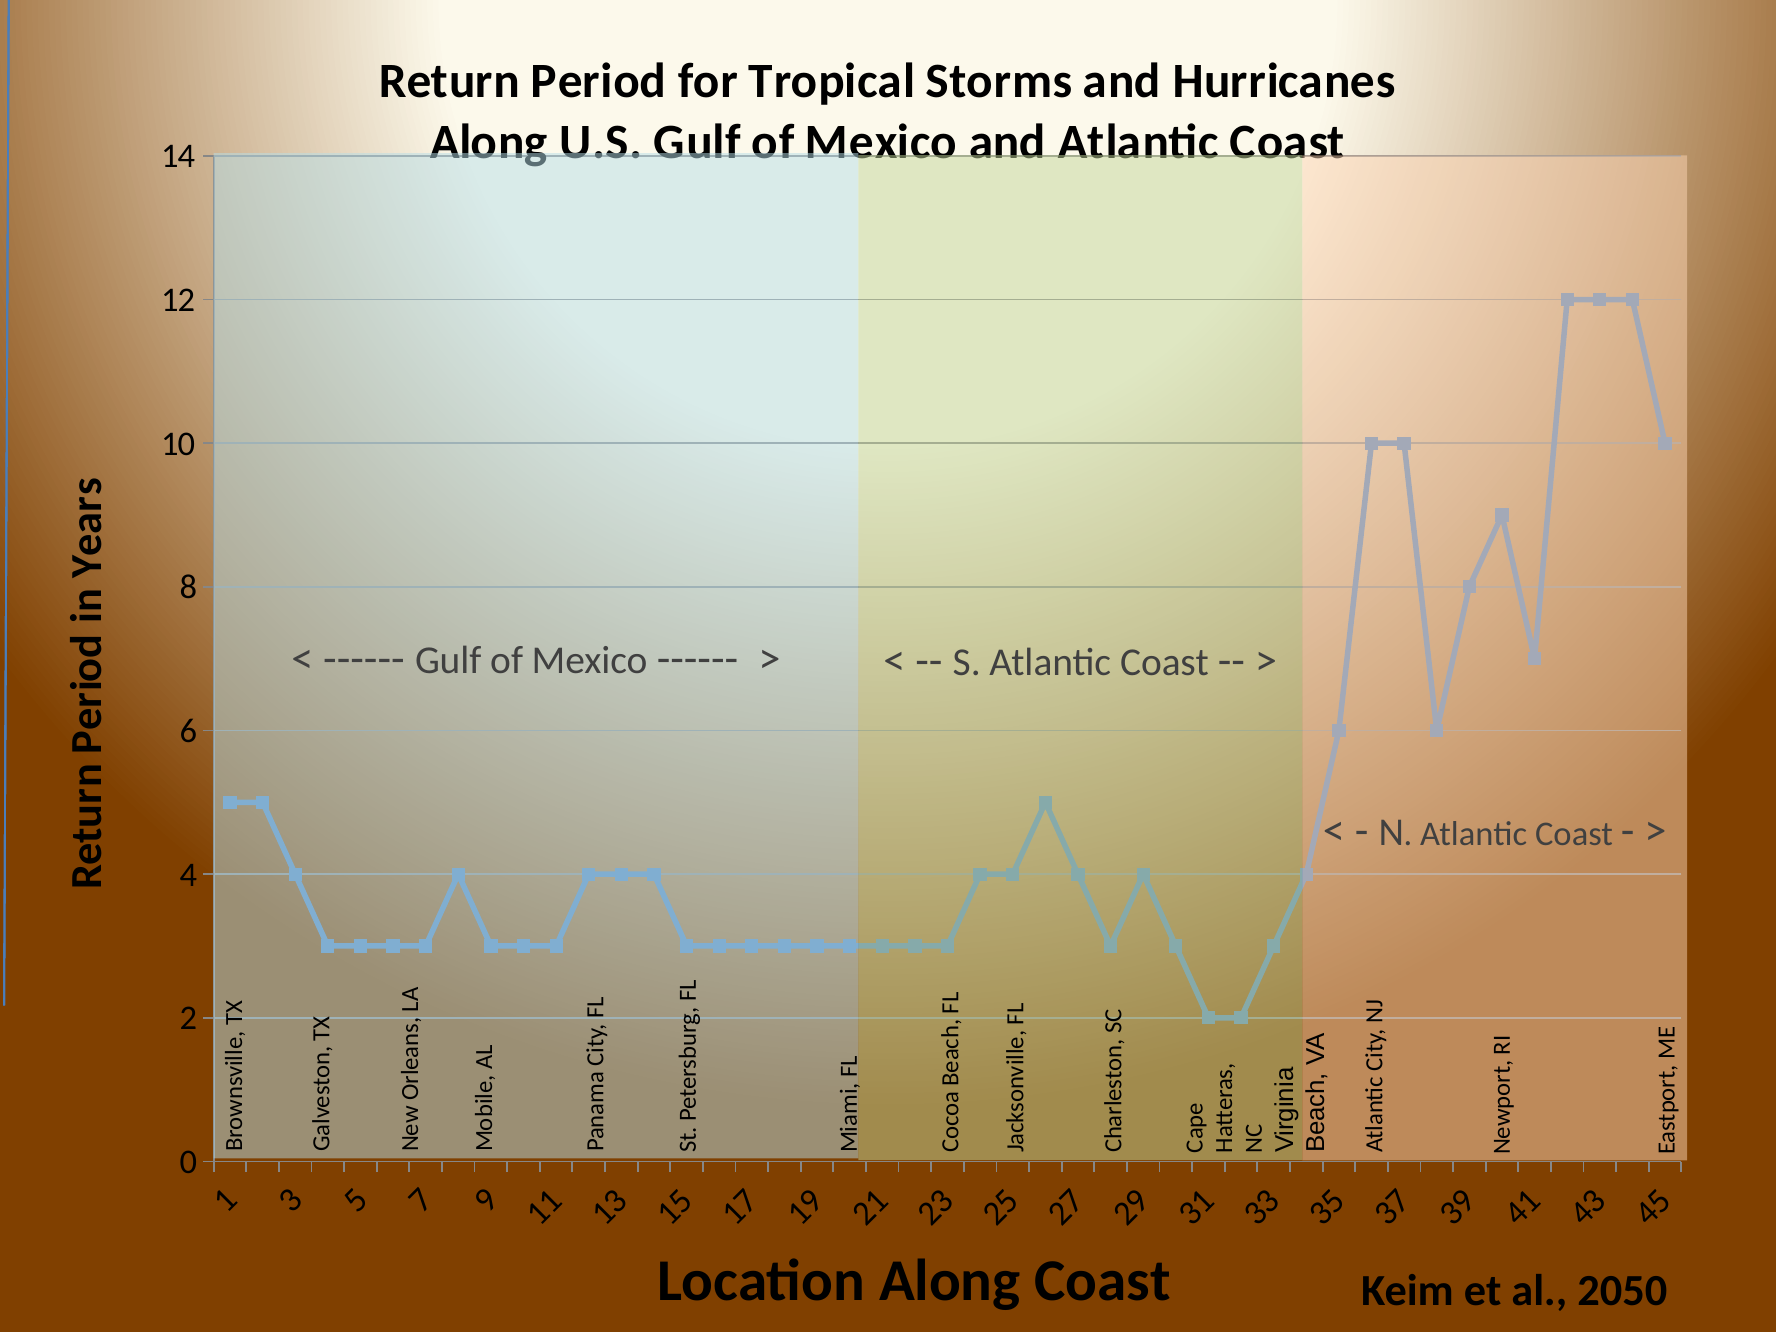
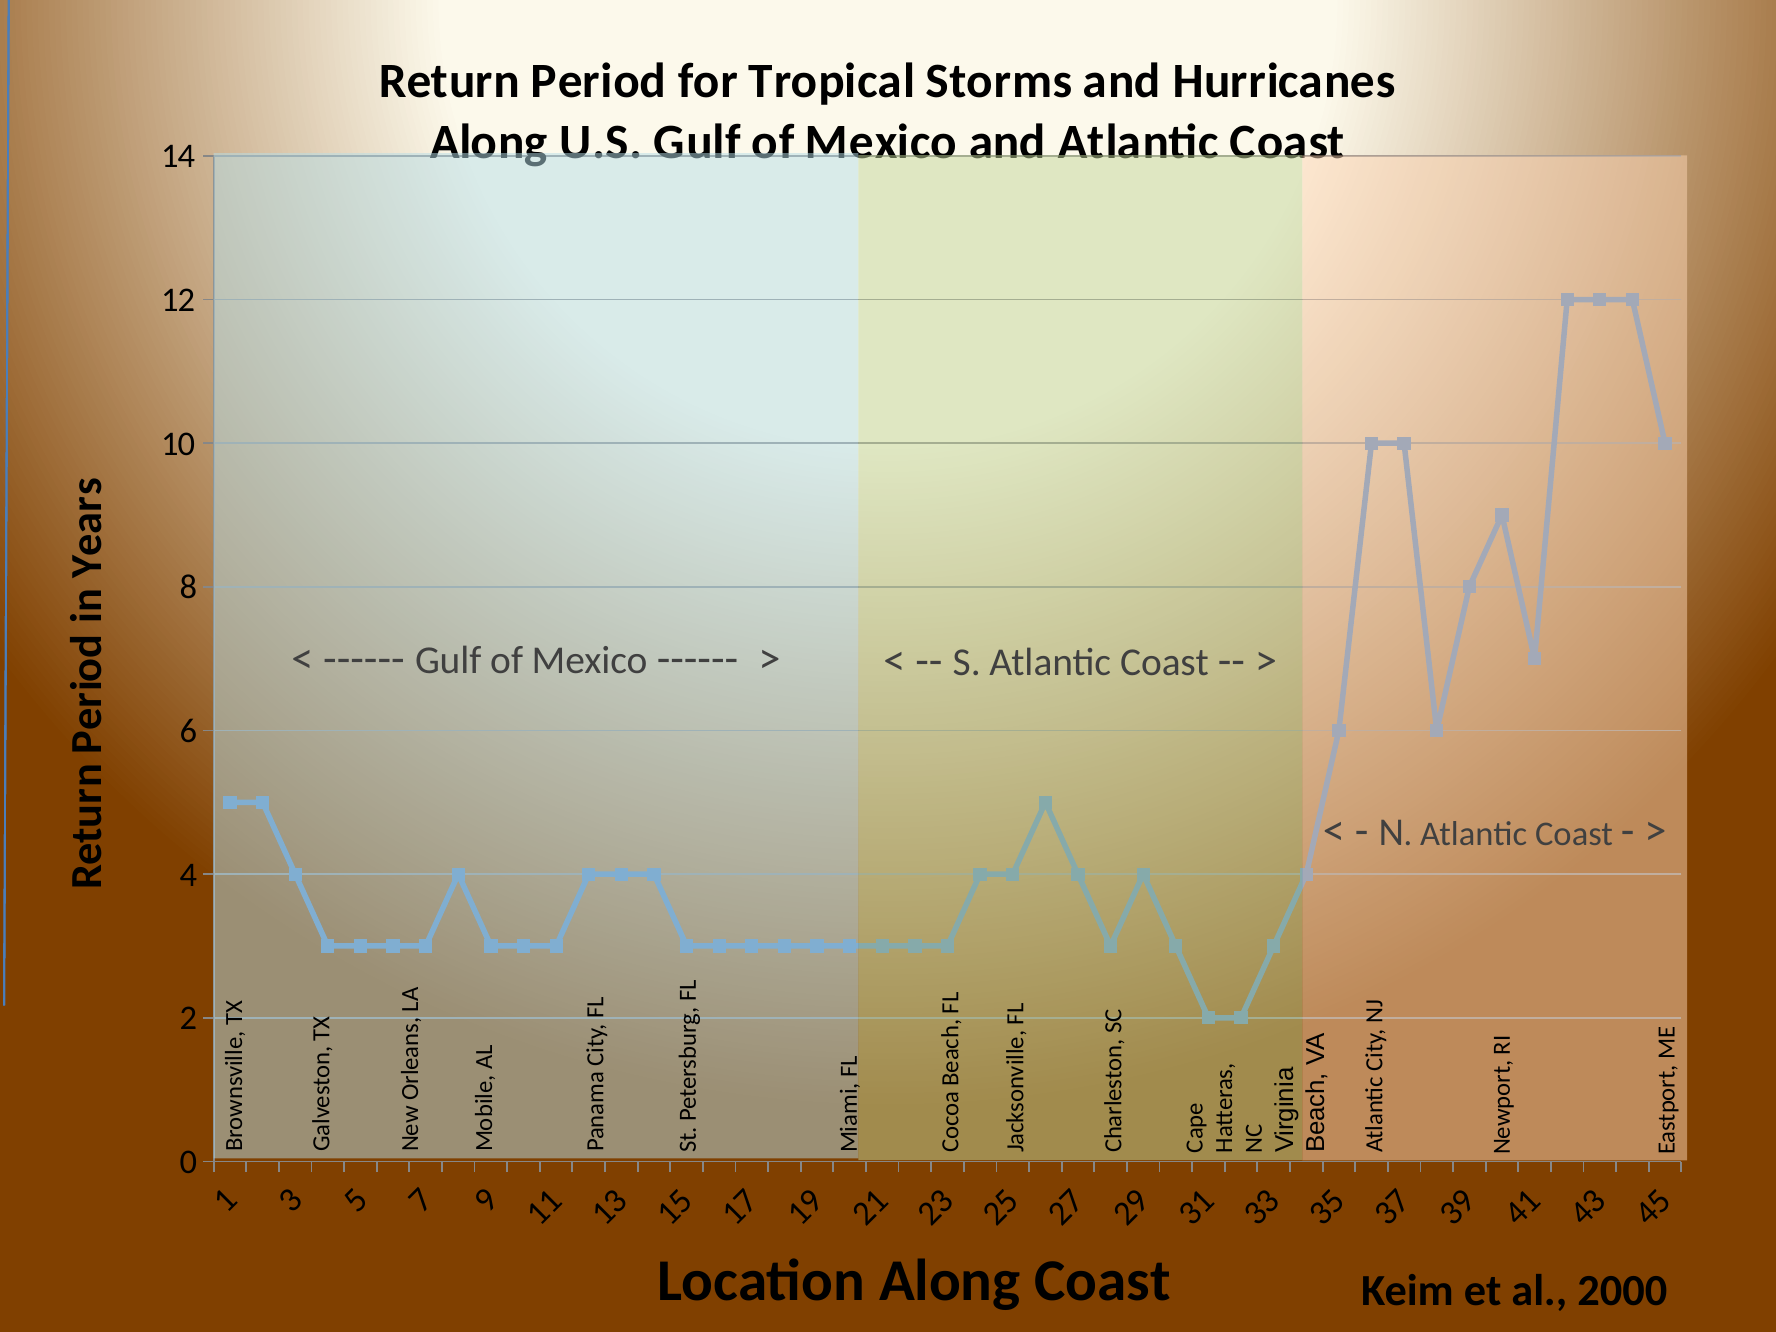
2050: 2050 -> 2000 (1622, 1290)
